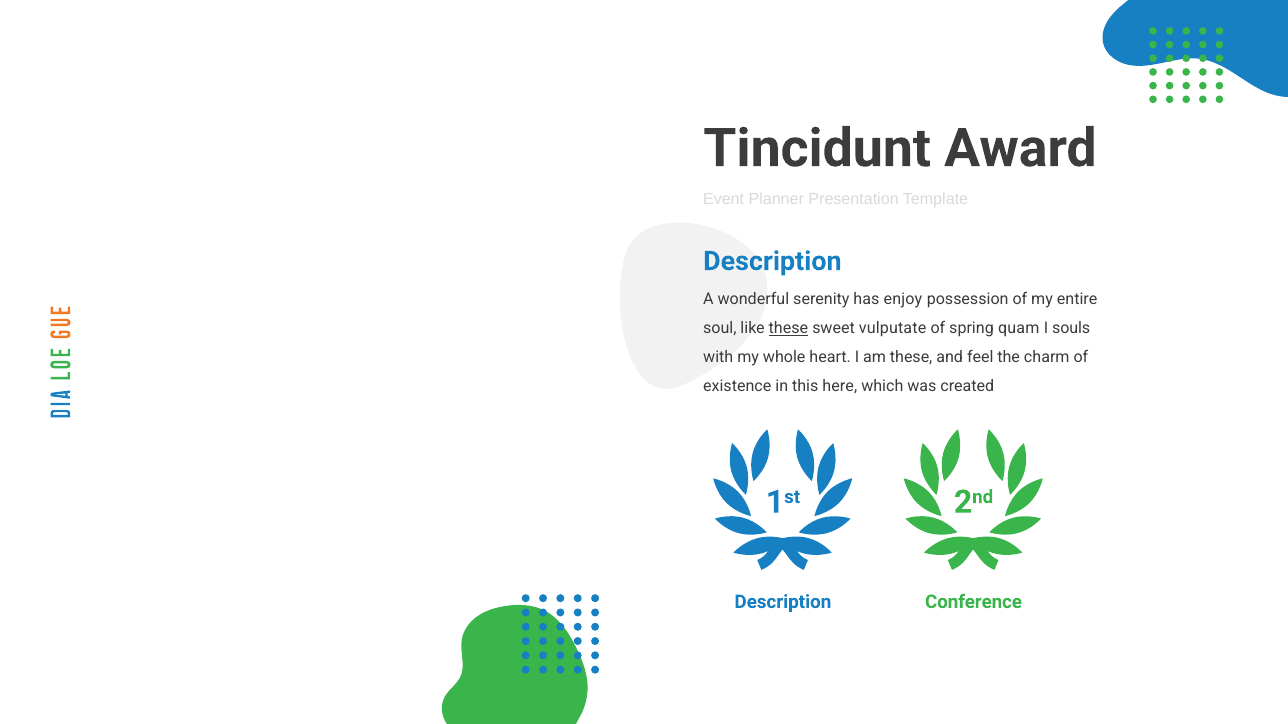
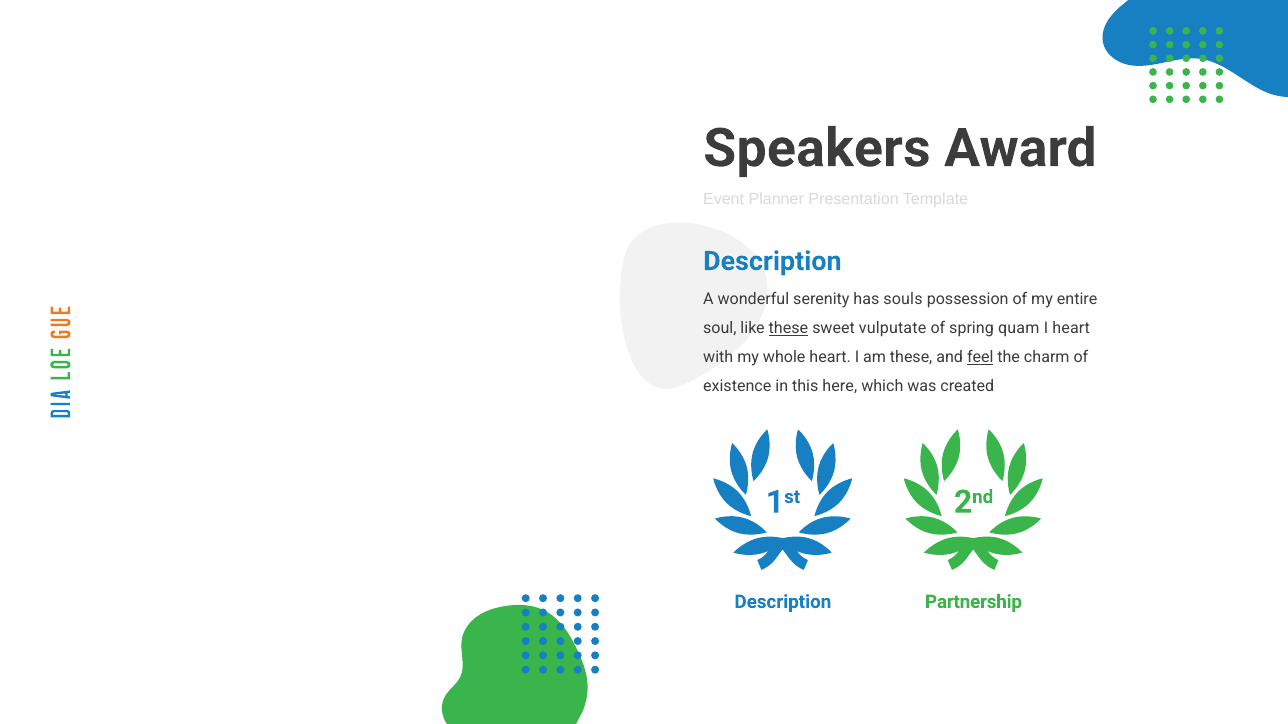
Tincidunt: Tincidunt -> Speakers (817, 149)
enjoy: enjoy -> souls (903, 300)
I souls: souls -> heart (1071, 329)
feel underline: none -> present (980, 358)
Conference: Conference -> Partnership (974, 602)
